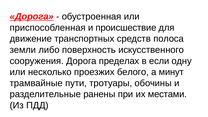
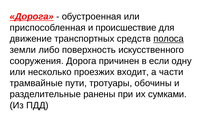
полоса underline: none -> present (169, 39)
пределах: пределах -> причинен (119, 61)
белого: белого -> входит (133, 72)
минут: минут -> части (171, 72)
местами: местами -> сумками (167, 94)
